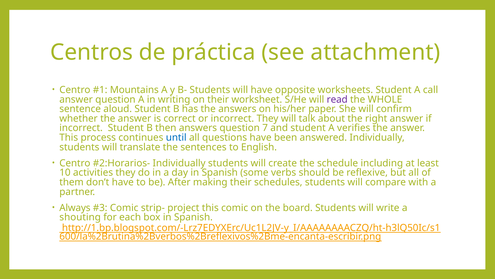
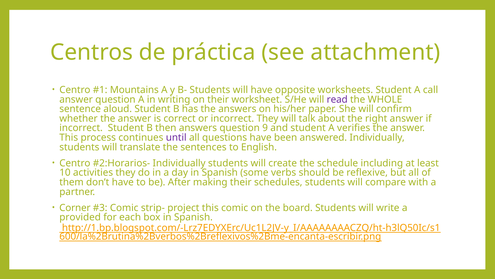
7: 7 -> 9 (265, 128)
until colour: blue -> purple (176, 137)
Always: Always -> Corner (75, 207)
shouting: shouting -> provided (80, 217)
